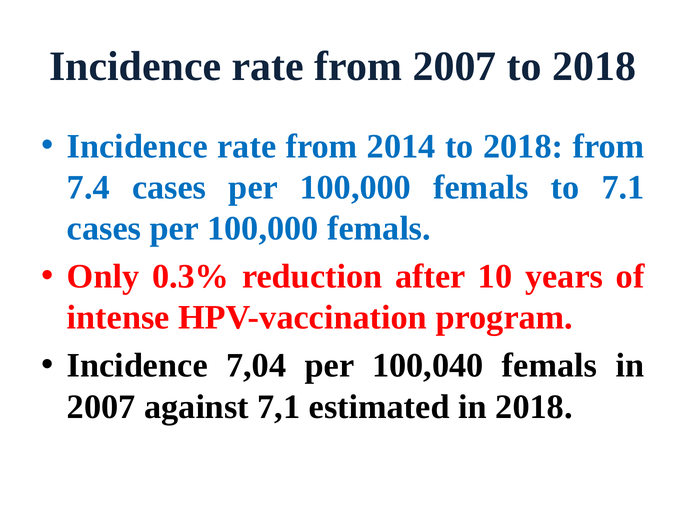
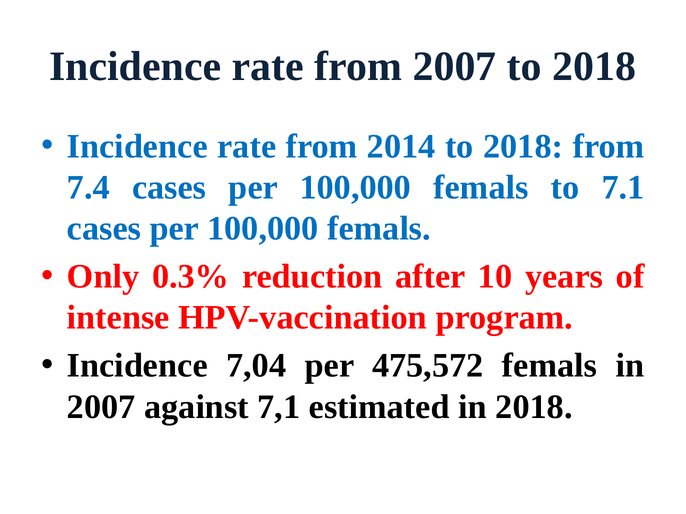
100,040: 100,040 -> 475,572 (428, 366)
